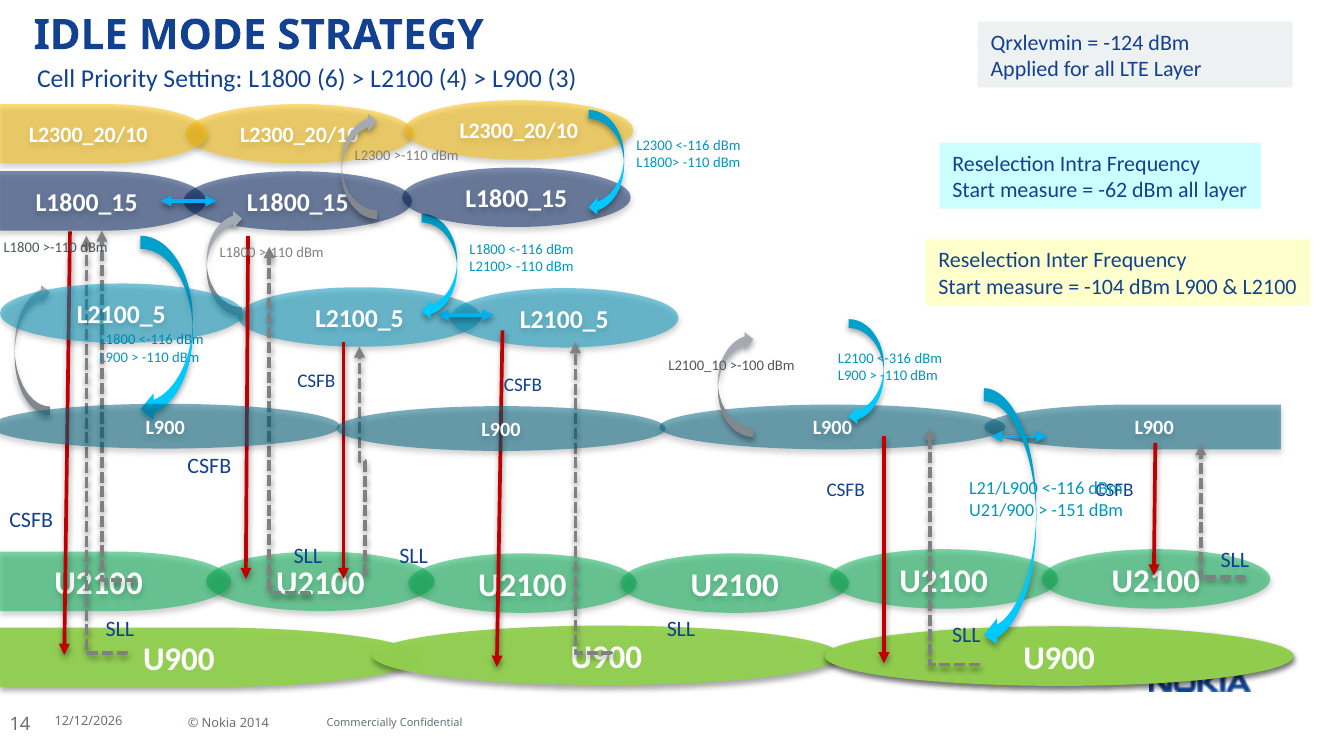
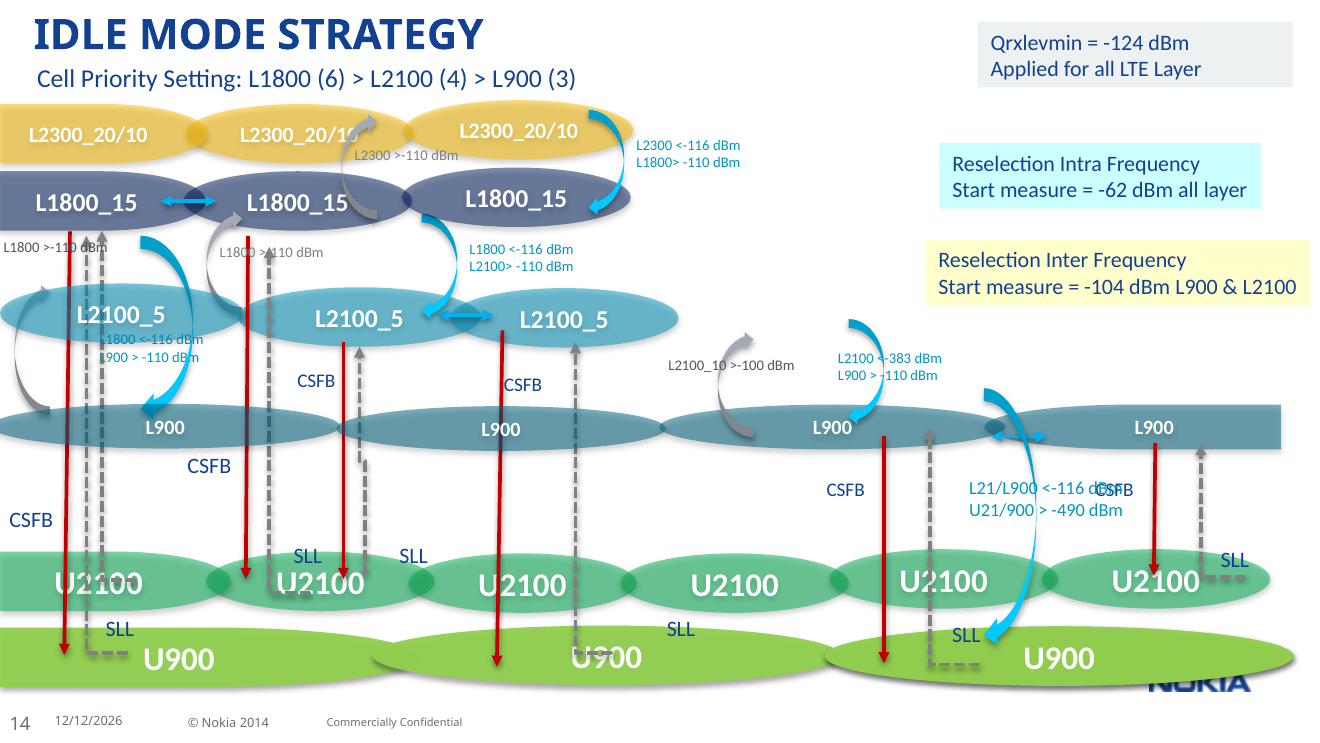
<-316: <-316 -> <-383 (894, 358)
-151: -151 -> -490 (1068, 510)
